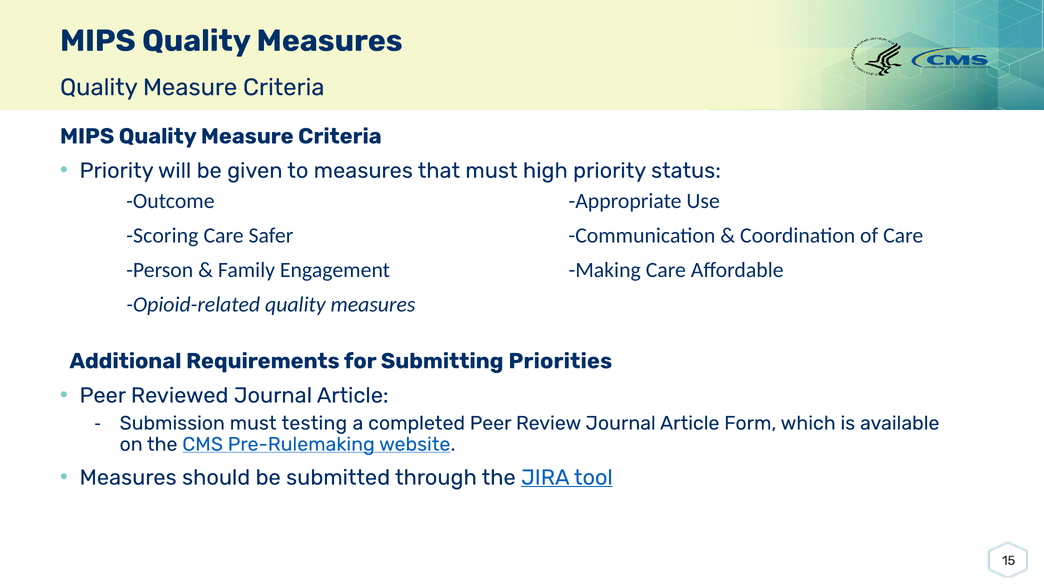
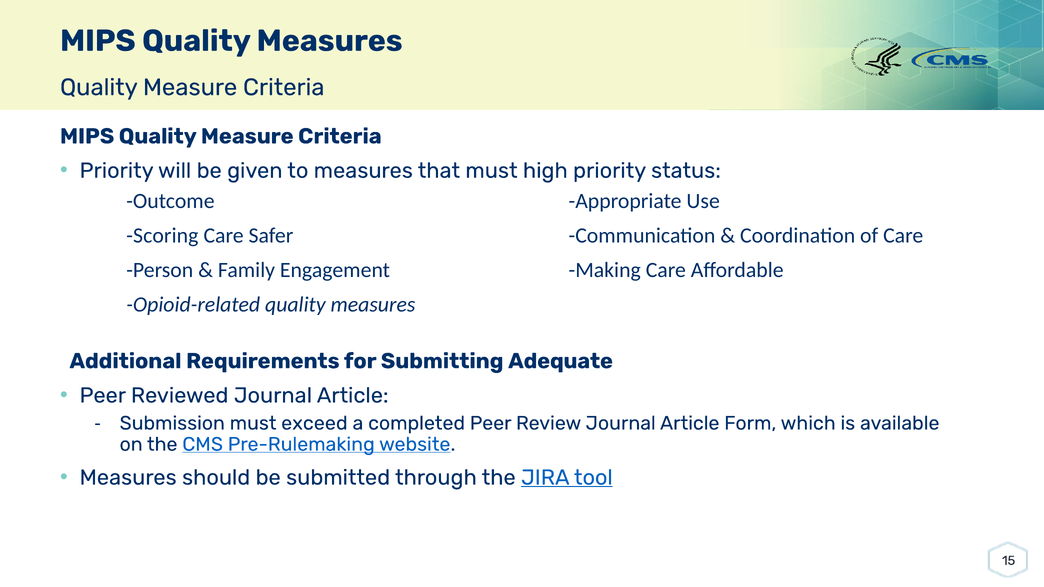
Priorities: Priorities -> Adequate (561, 361)
testing: testing -> exceed (314, 423)
